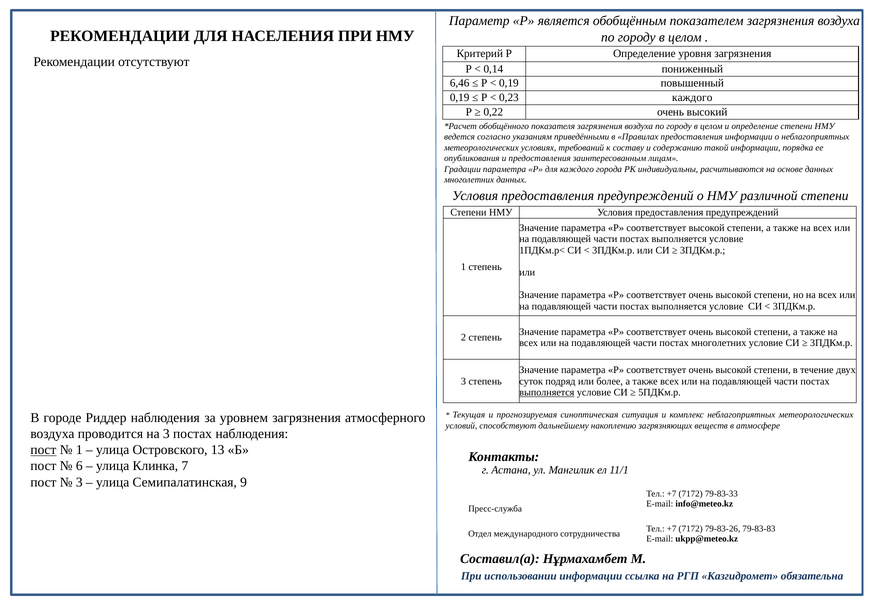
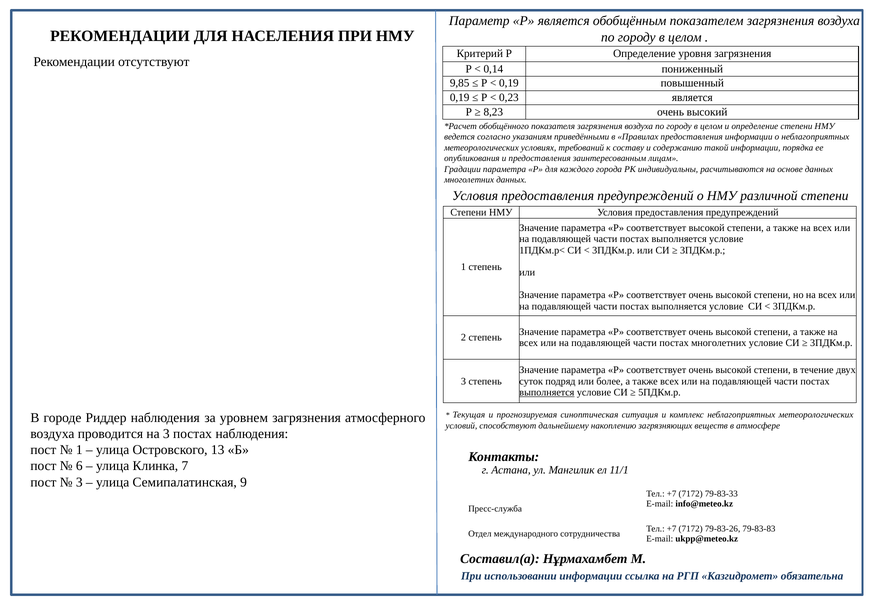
6,46: 6,46 -> 9,85 (460, 83)
0,23 каждого: каждого -> является (692, 98)
0,22: 0,22 -> 8,23 (493, 112)
пост underline: present -> none (43, 450)
